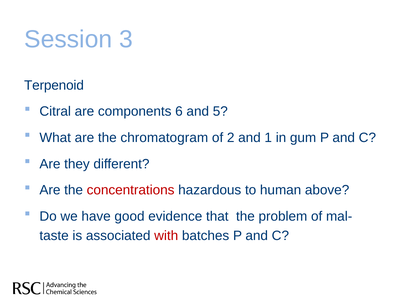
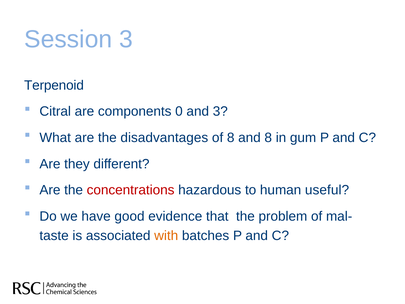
6: 6 -> 0 (179, 111)
and 5: 5 -> 3 (220, 111)
chromatogram: chromatogram -> disadvantages (164, 138)
of 2: 2 -> 8 (231, 138)
and 1: 1 -> 8 (268, 138)
above: above -> useful (327, 190)
with colour: red -> orange (166, 236)
